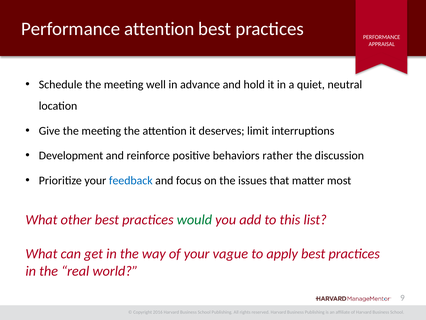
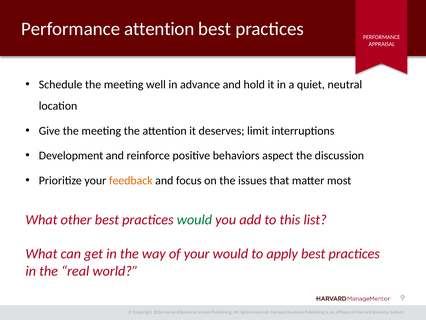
rather: rather -> aspect (278, 155)
feedback colour: blue -> orange (131, 180)
your vague: vague -> would (230, 254)
